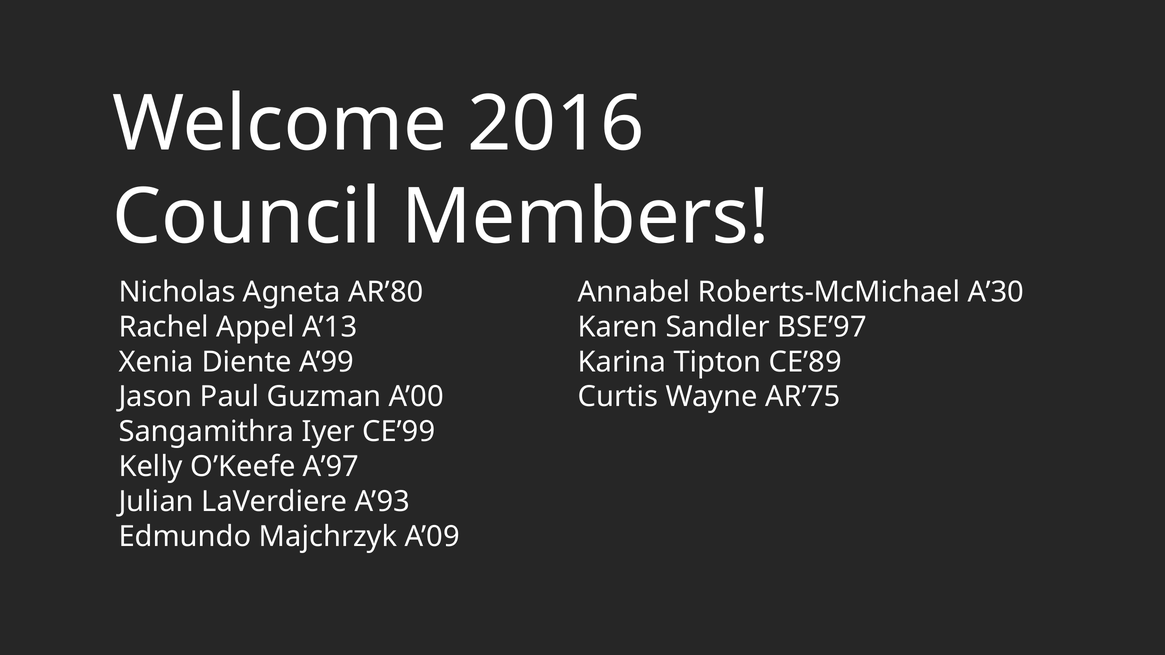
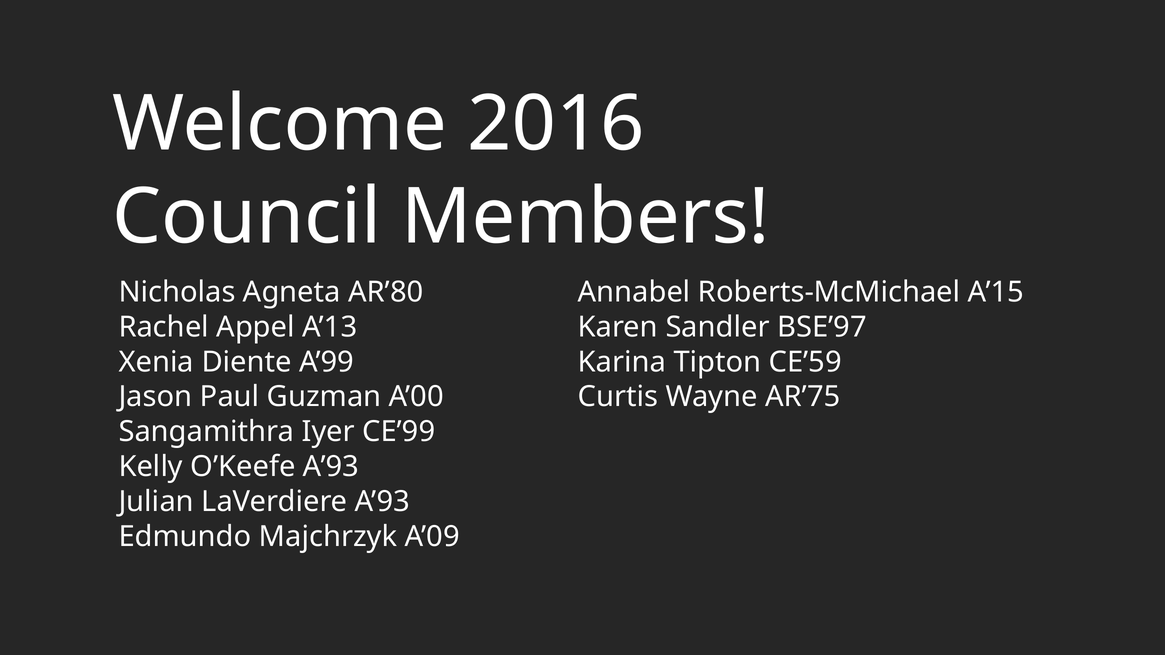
A’30: A’30 -> A’15 (996, 292)
CE’89: CE’89 -> CE’59 (805, 362)
O’Keefe A’97: A’97 -> A’93 (331, 467)
